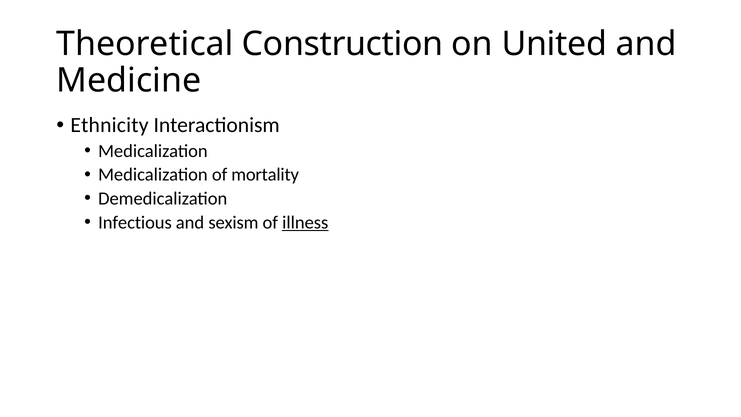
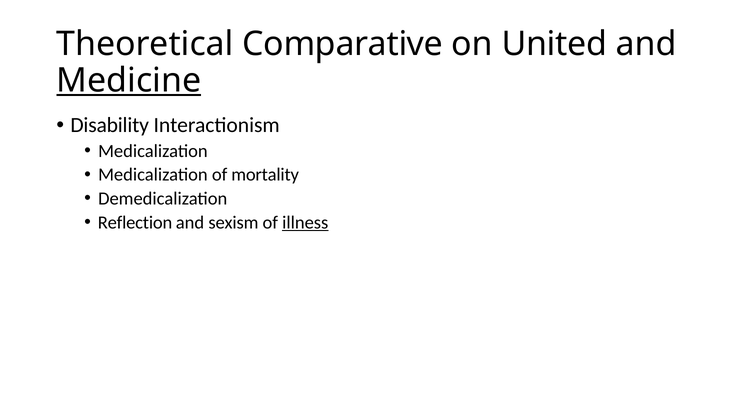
Construction: Construction -> Comparative (343, 44)
Medicine underline: none -> present (129, 81)
Ethnicity: Ethnicity -> Disability (110, 125)
Infectious: Infectious -> Reflection (135, 222)
